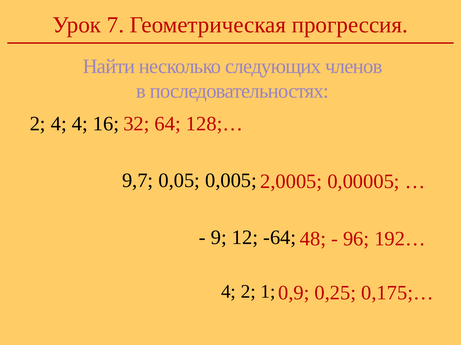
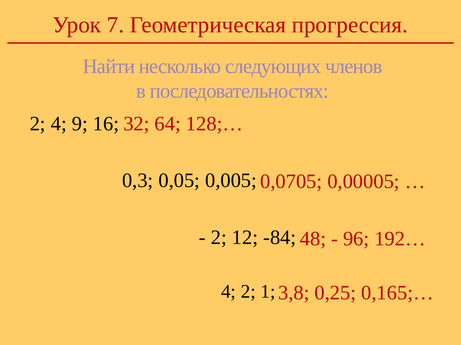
4 4: 4 -> 9 (80, 124)
9,7: 9,7 -> 0,3 (138, 181)
2,0005: 2,0005 -> 0,0705 (291, 182)
9: 9 -> 2 (219, 238)
-64: -64 -> -84 (280, 238)
0,9: 0,9 -> 3,8 (294, 293)
0,175;…: 0,175;… -> 0,165;… (397, 293)
